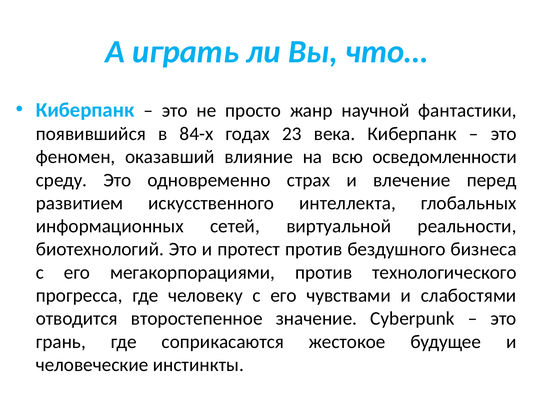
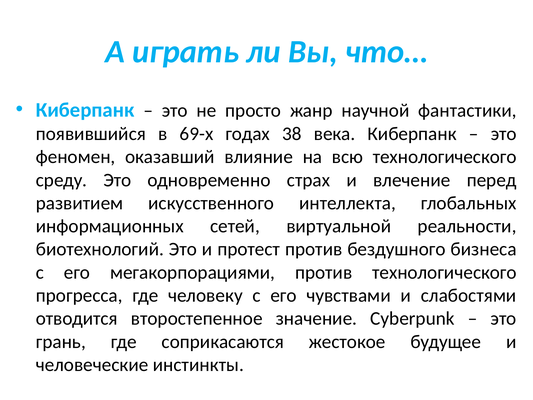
84-х: 84-х -> 69-х (196, 134)
23: 23 -> 38 (292, 134)
всю осведомленности: осведомленности -> технологического (445, 157)
